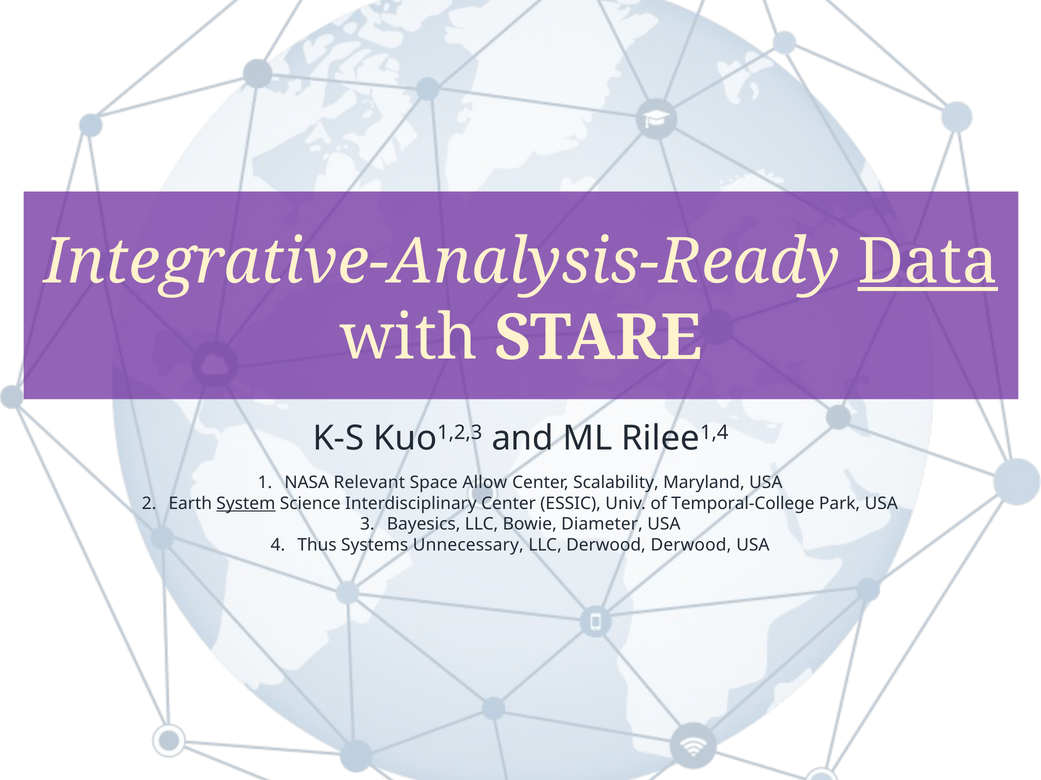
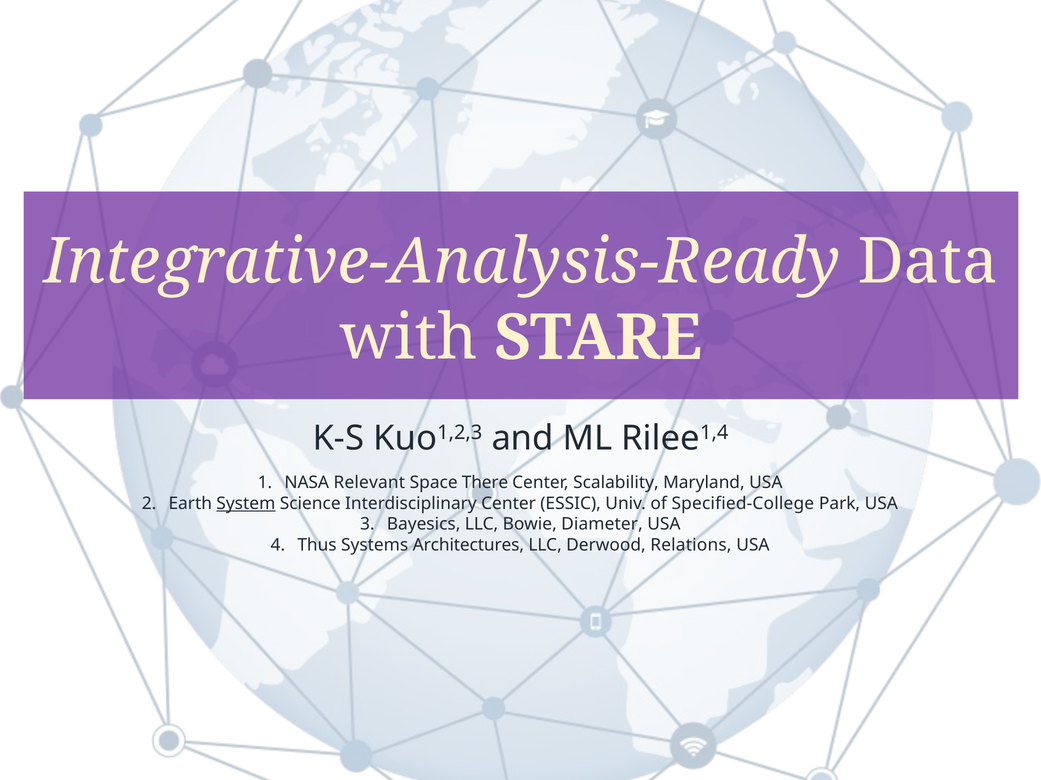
Data underline: present -> none (928, 262)
Allow: Allow -> There (485, 483)
Temporal-College: Temporal-College -> Specified-College (743, 504)
Unnecessary: Unnecessary -> Architectures (468, 545)
Derwood Derwood: Derwood -> Relations (691, 545)
